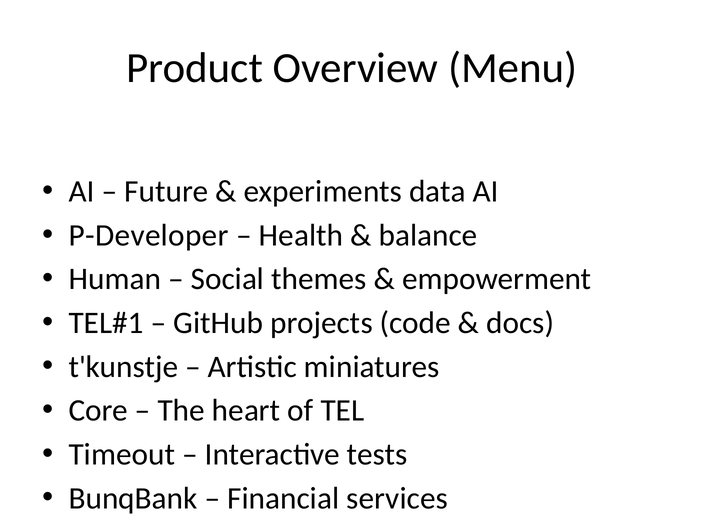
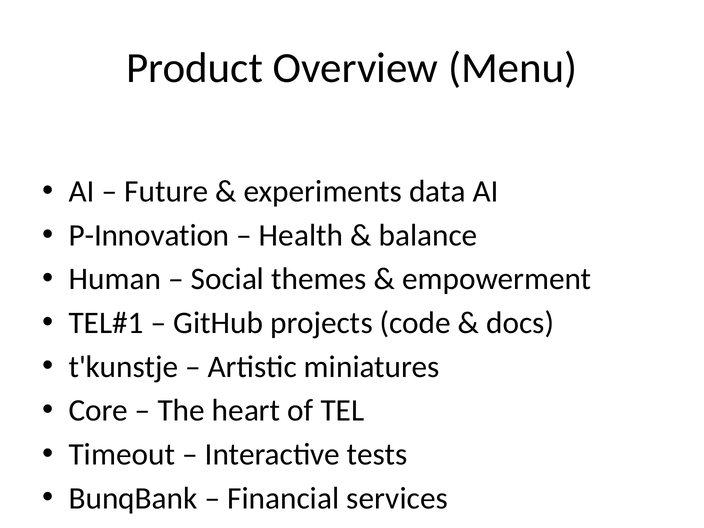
P-Developer: P-Developer -> P-Innovation (149, 235)
